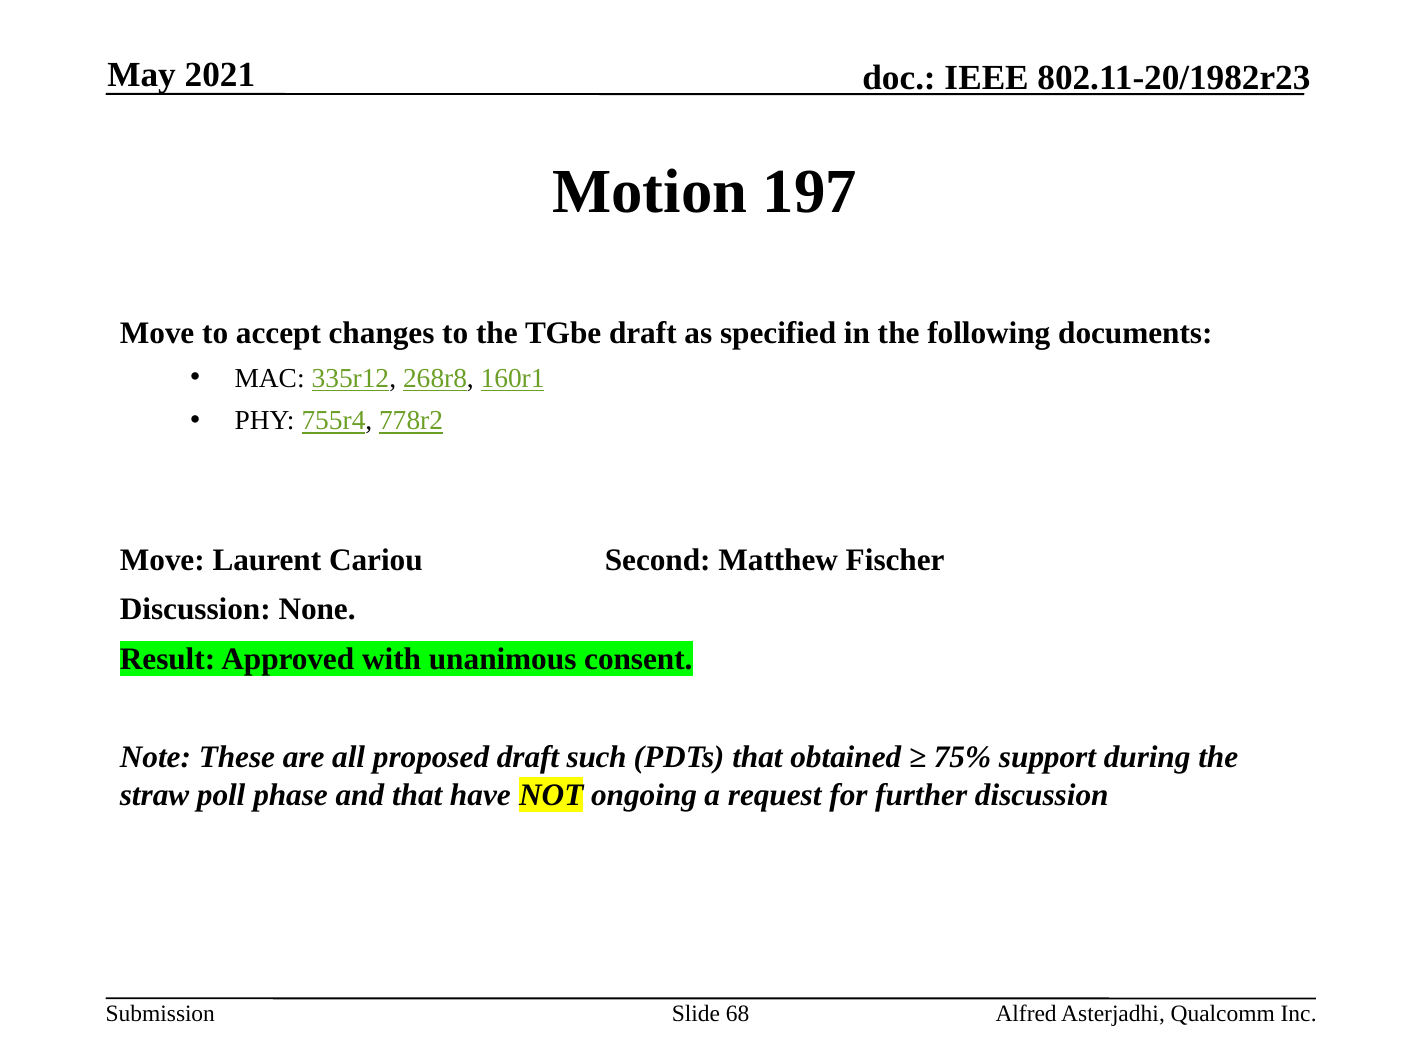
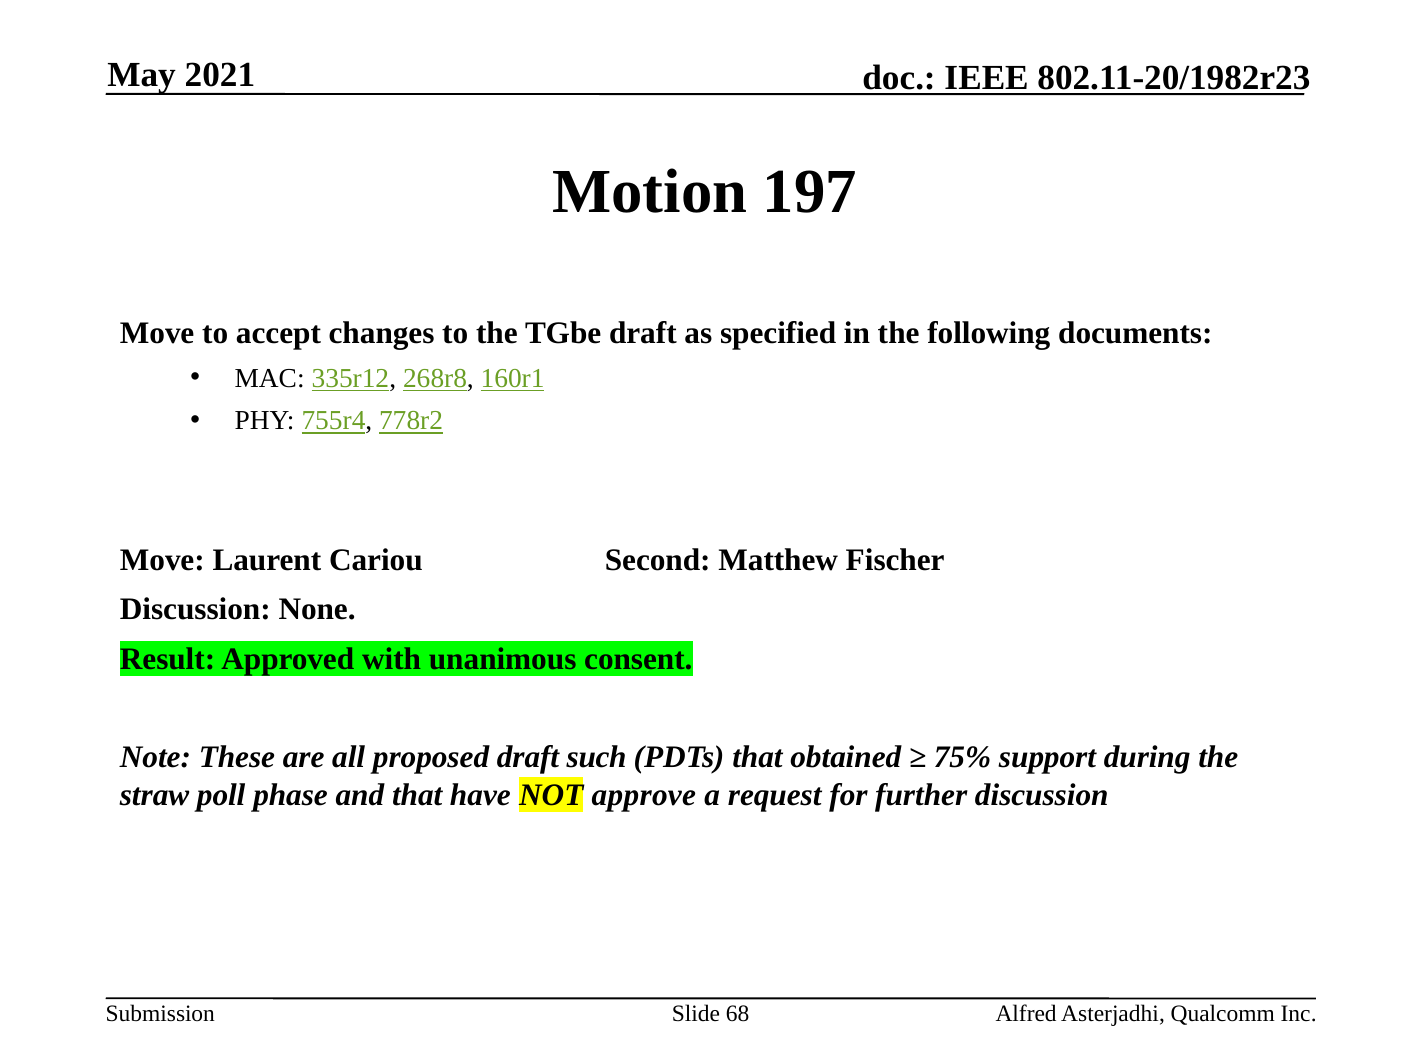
ongoing: ongoing -> approve (644, 795)
